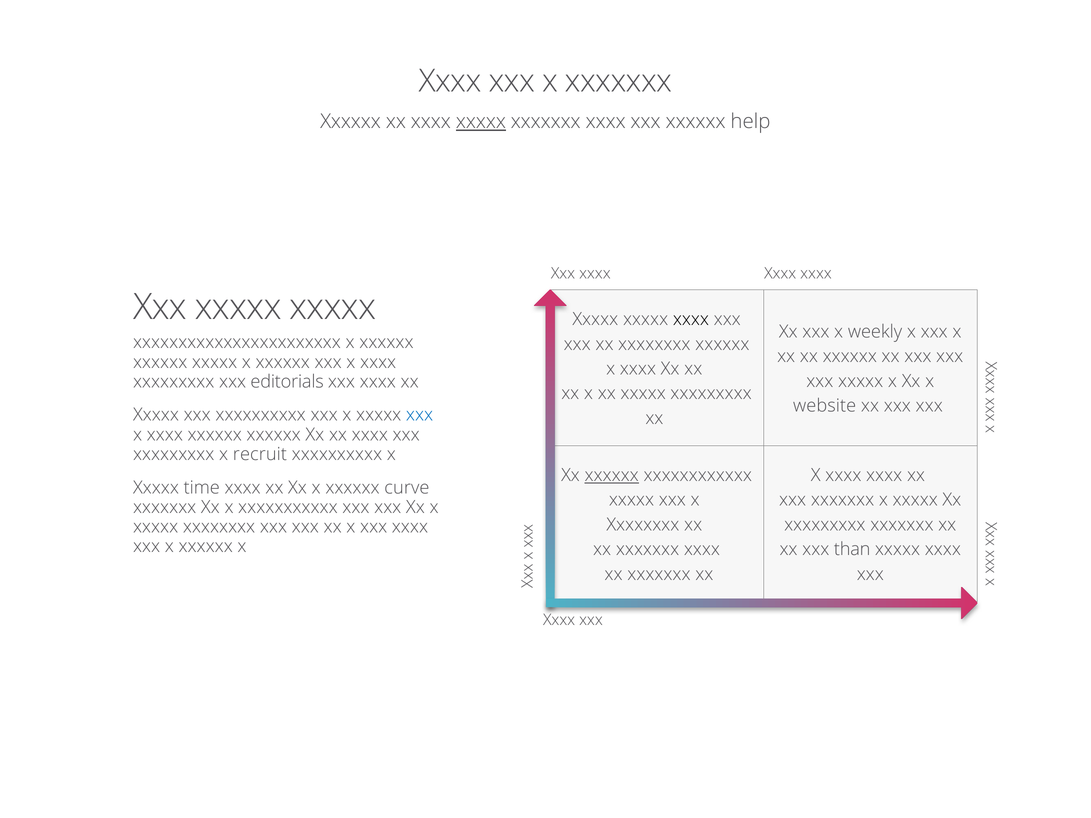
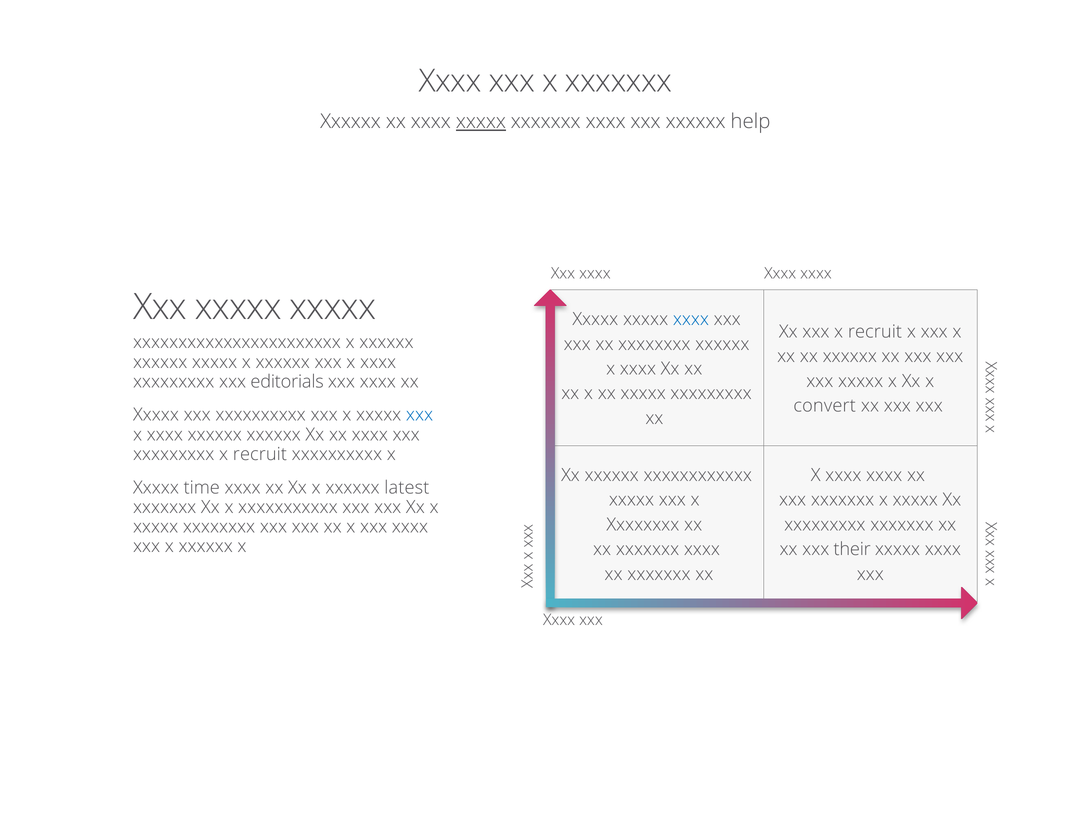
xxxx colour: black -> blue (691, 319)
xxx x weekly: weekly -> recruit (875, 332)
website: website -> convert (825, 406)
xxxxxx underline: present -> none (612, 475)
curve: curve -> latest (407, 488)
than: than -> their (852, 550)
